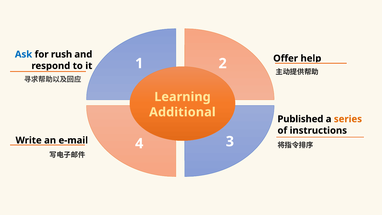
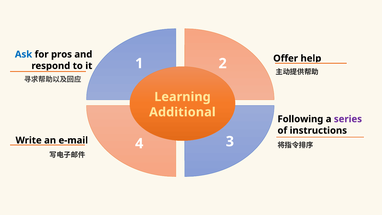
rush: rush -> pros (62, 54)
Published: Published -> Following (300, 119)
series colour: orange -> purple (348, 119)
